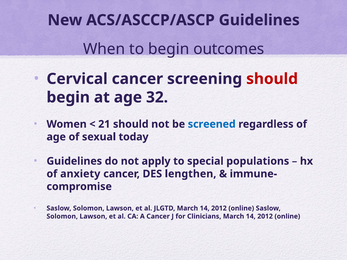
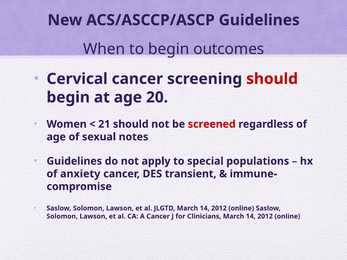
32: 32 -> 20 (157, 97)
screened colour: blue -> red (212, 124)
today: today -> notes (134, 137)
lengthen: lengthen -> transient (191, 174)
